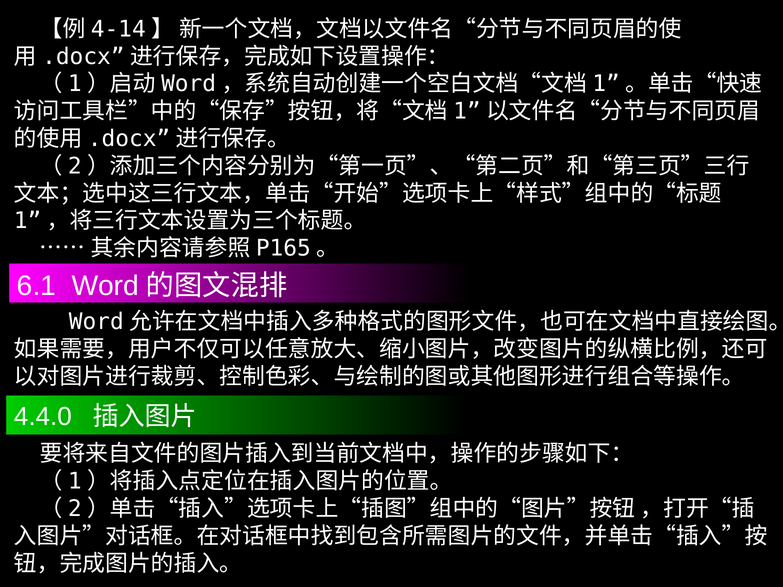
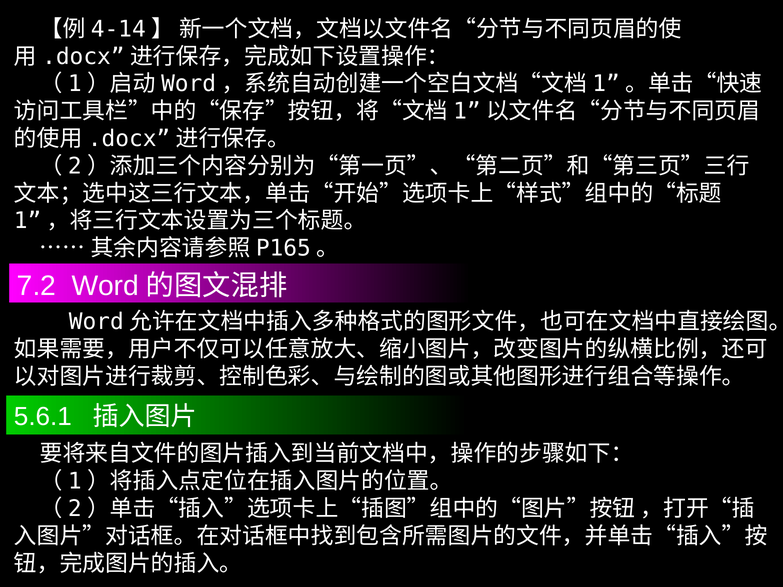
6.1: 6.1 -> 7.2 (37, 286)
4.4.0: 4.4.0 -> 5.6.1 (43, 417)
